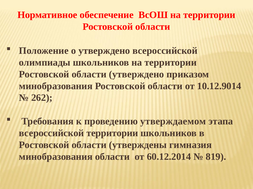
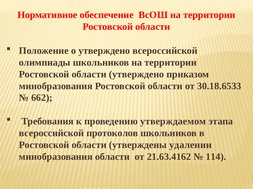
10.12.9014: 10.12.9014 -> 30.18.6533 (219, 86)
262: 262 -> 662 (42, 98)
всероссийской территории: территории -> протоколов (112, 134)
гимназия: гимназия -> удалении (191, 145)
60.12.2014: 60.12.2014 -> 21.63.4162 (169, 157)
819: 819 -> 114 (216, 157)
